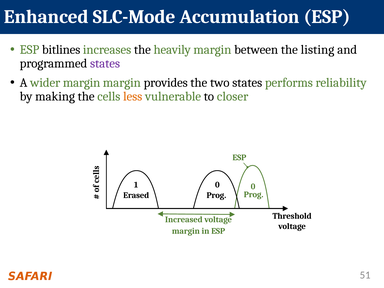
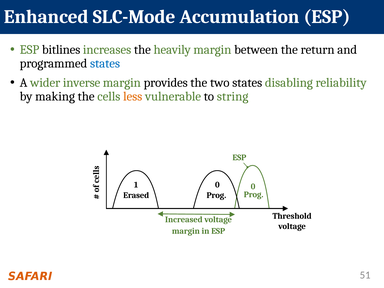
listing: listing -> return (318, 50)
states colour: purple -> blue (105, 63)
wider margin: margin -> inverse (82, 83)
performs: performs -> disabling (289, 83)
closer: closer -> string (233, 96)
